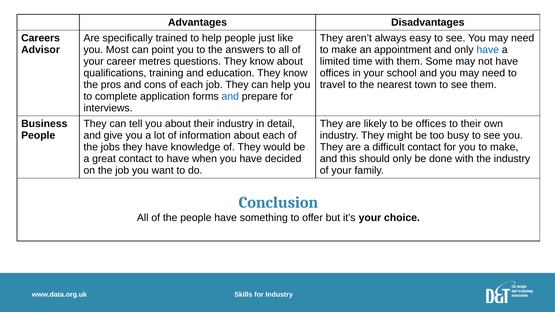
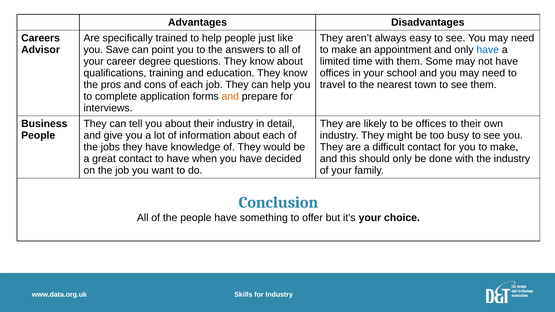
Most: Most -> Save (117, 50)
metres: metres -> degree (155, 61)
and colour: blue -> orange (230, 96)
